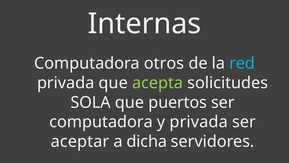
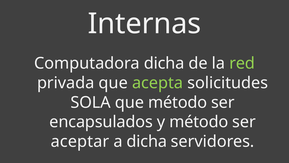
Computadora otros: otros -> dicha (164, 63)
red colour: light blue -> light green (242, 63)
que puertos: puertos -> método (178, 102)
computadora: computadora -> encapsulados (101, 122)
y privada: privada -> método (199, 122)
